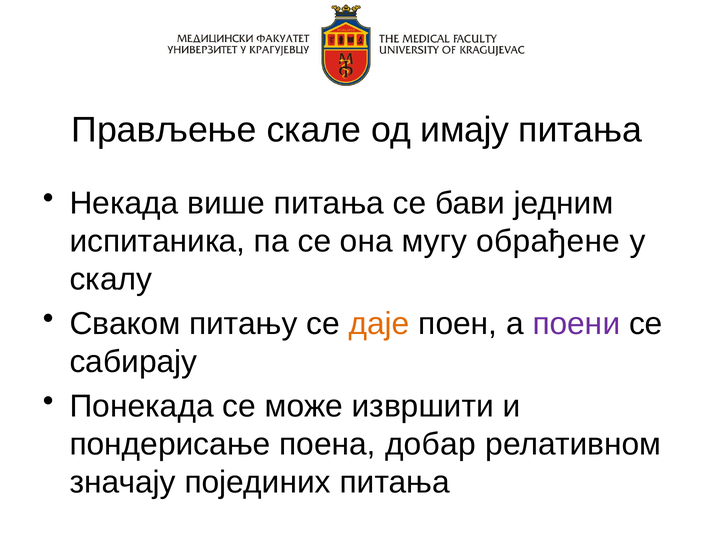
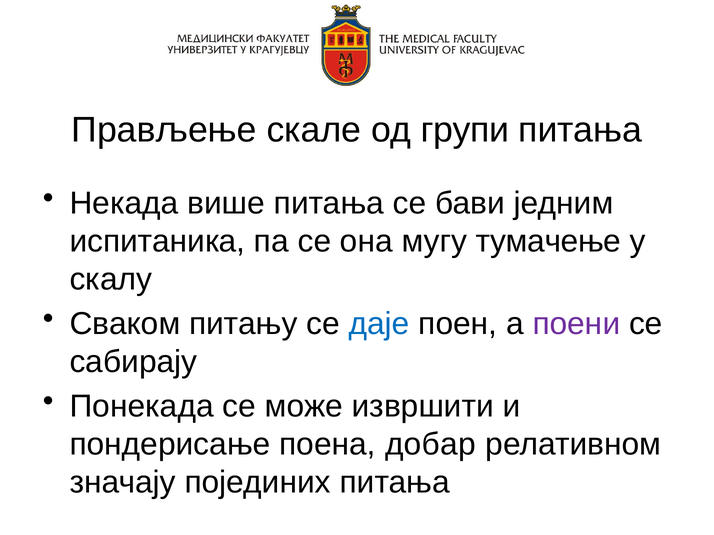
имају: имају -> групи (465, 130)
обрађене: обрађене -> тумачење (549, 242)
даје colour: orange -> blue (379, 324)
